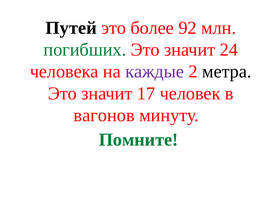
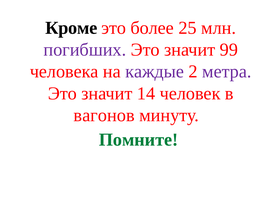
Путей: Путей -> Кроме (71, 28)
92: 92 -> 25 (188, 28)
погибших colour: green -> purple (85, 50)
24: 24 -> 99 (229, 50)
метра colour: black -> purple (227, 71)
17: 17 -> 14 (146, 93)
